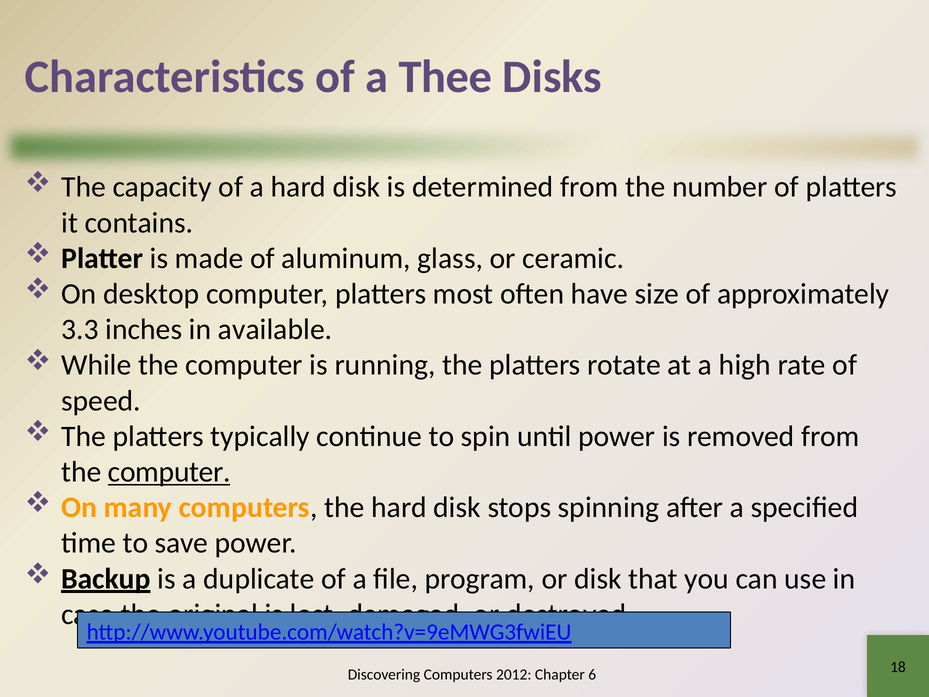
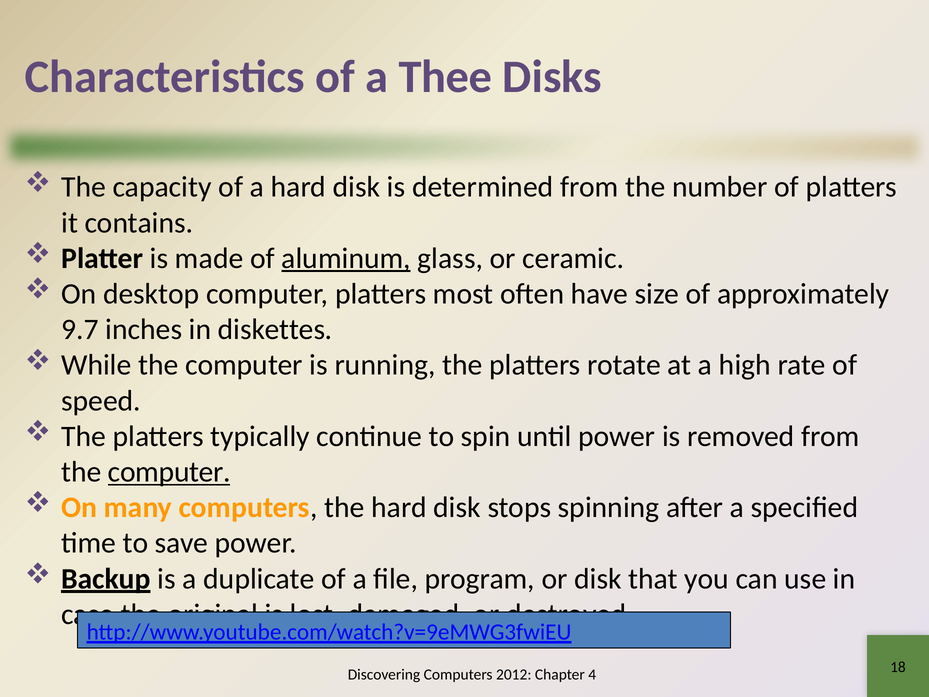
aluminum underline: none -> present (346, 258)
3.3: 3.3 -> 9.7 (80, 329)
available: available -> diskettes (275, 329)
6: 6 -> 4 (592, 674)
